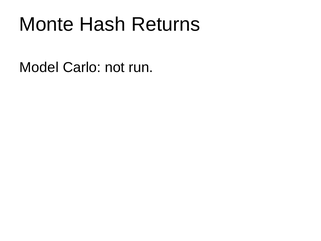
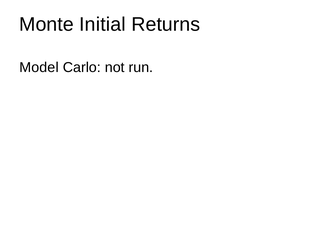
Hash: Hash -> Initial (102, 24)
